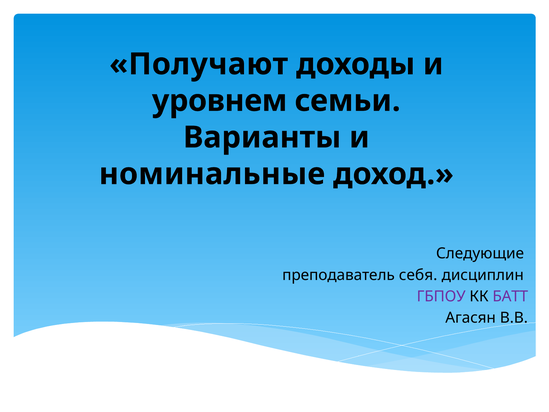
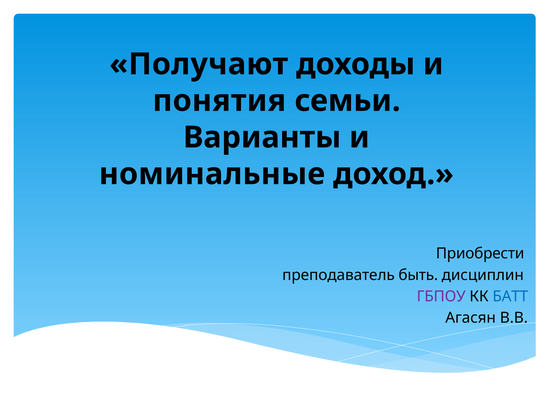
уровнем: уровнем -> понятия (219, 101)
Следующие: Следующие -> Приобрести (480, 253)
себя: себя -> быть (418, 275)
БАТТ colour: purple -> blue (510, 296)
